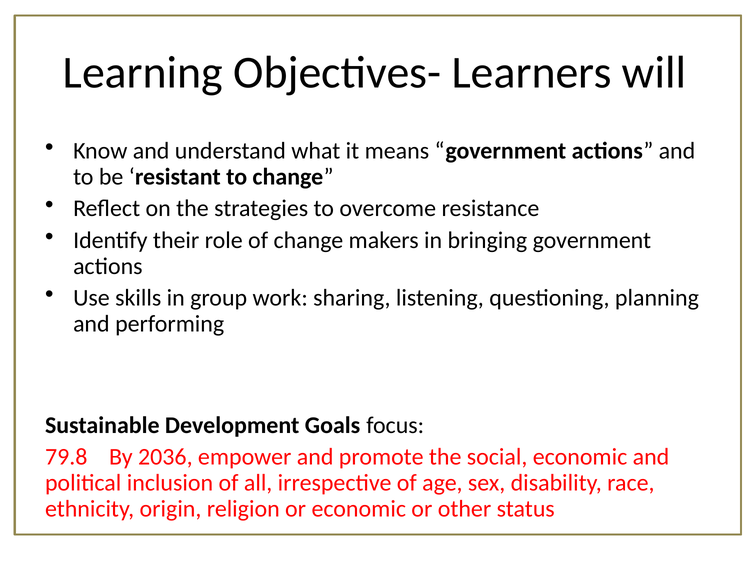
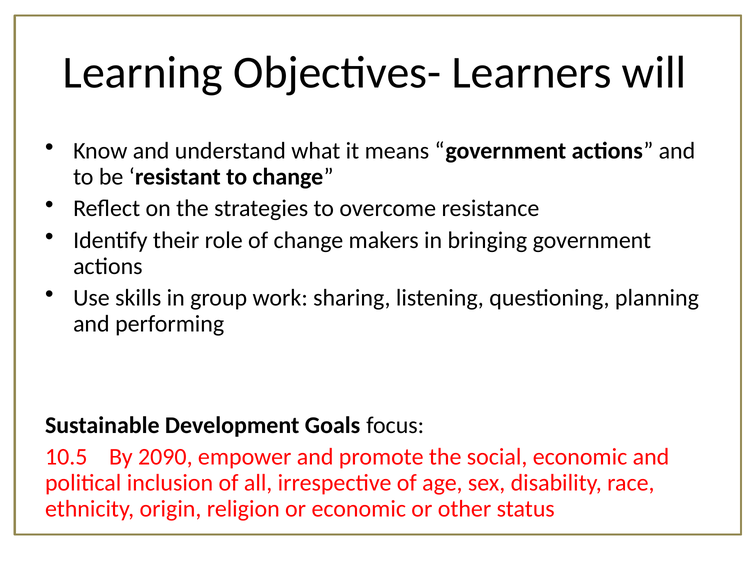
79.8: 79.8 -> 10.5 (66, 457)
2036: 2036 -> 2090 (165, 457)
